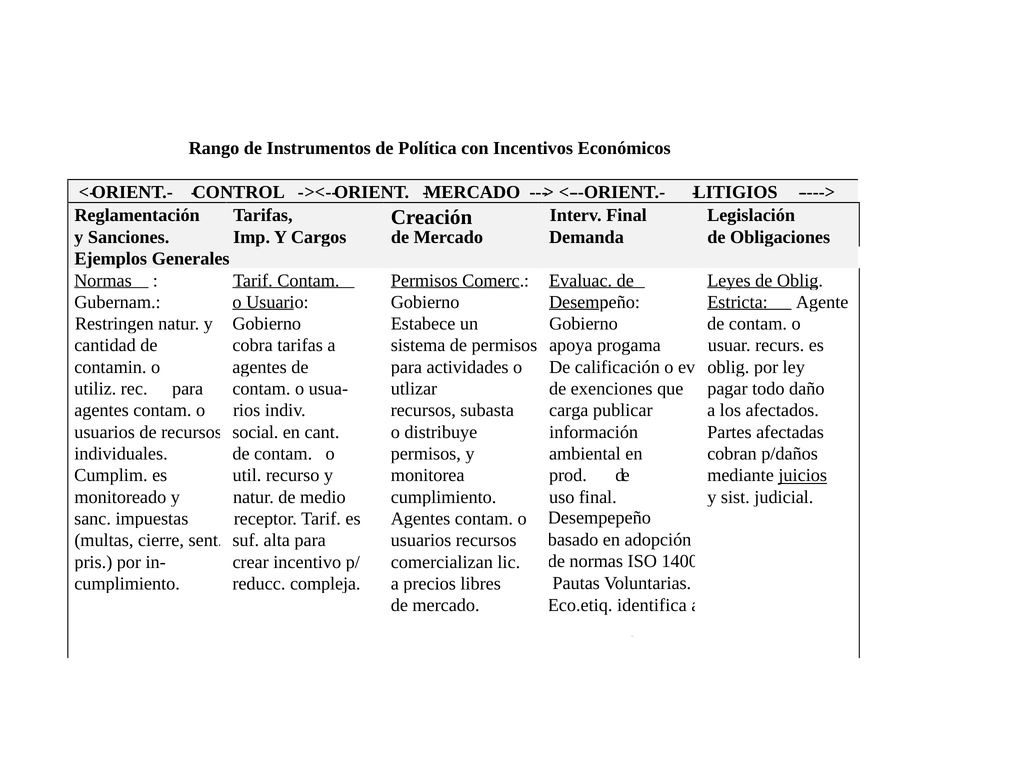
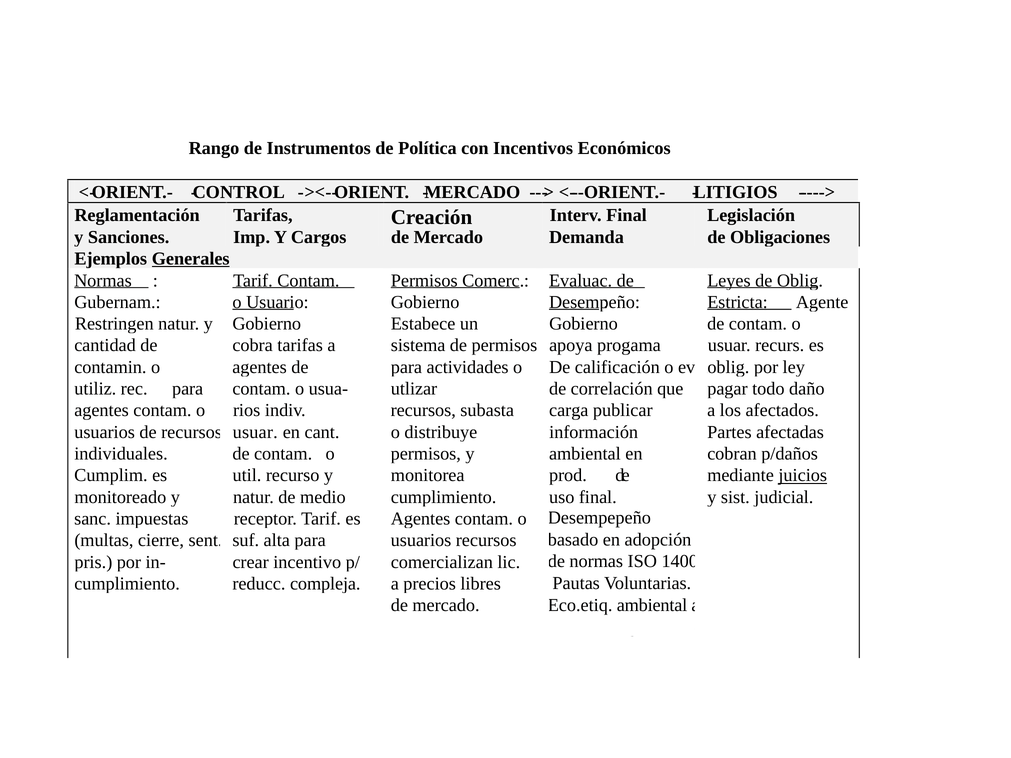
Generales underline: none -> present (191, 259)
exenciones: exenciones -> correlación (612, 389)
social: social -> usuar (255, 432)
Eco.etiq identifica: identifica -> ambiental (652, 605)
